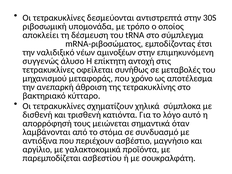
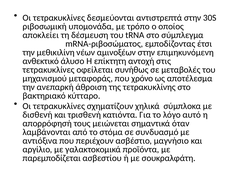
ναλιδιξικό: ναλιδιξικό -> μεθικιλίνη (56, 52)
συγγενώς: συγγενώς -> ανθεκτικό (41, 61)
